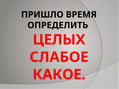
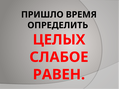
КАКОЕ: КАКОЕ -> РАВЕН (59, 75)
